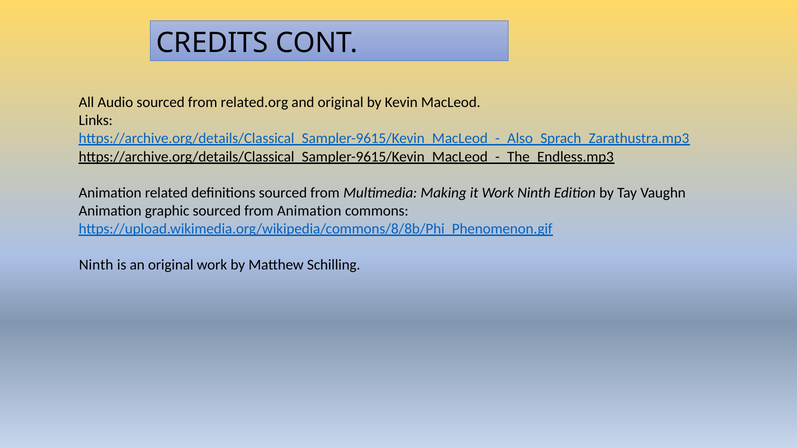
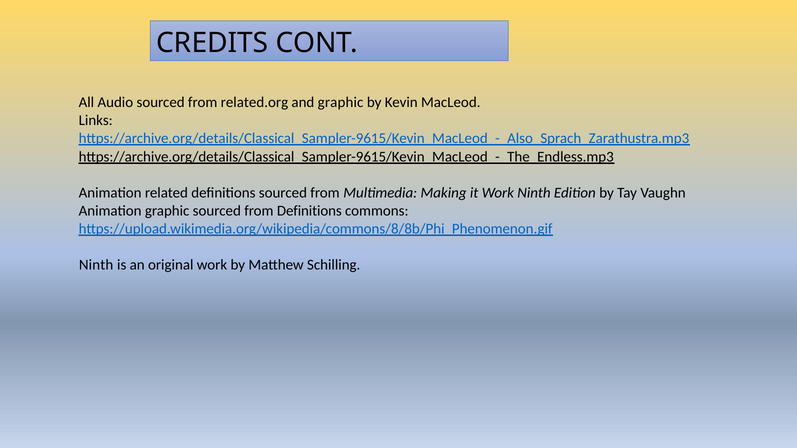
and original: original -> graphic (341, 103)
from Animation: Animation -> Definitions (309, 211)
